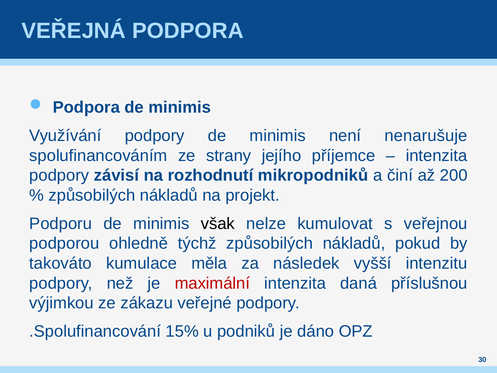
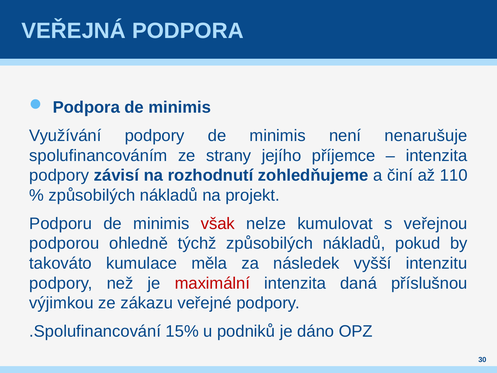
mikropodniků: mikropodniků -> zohledňujeme (313, 175)
200: 200 -> 110 (454, 175)
však colour: black -> red (218, 223)
